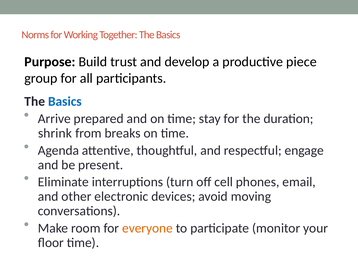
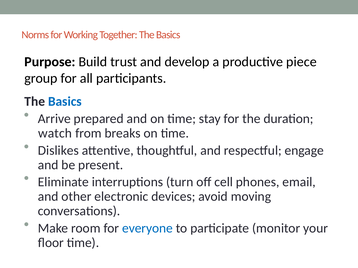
shrink: shrink -> watch (55, 133)
Agenda: Agenda -> Dislikes (58, 151)
everyone colour: orange -> blue (148, 229)
